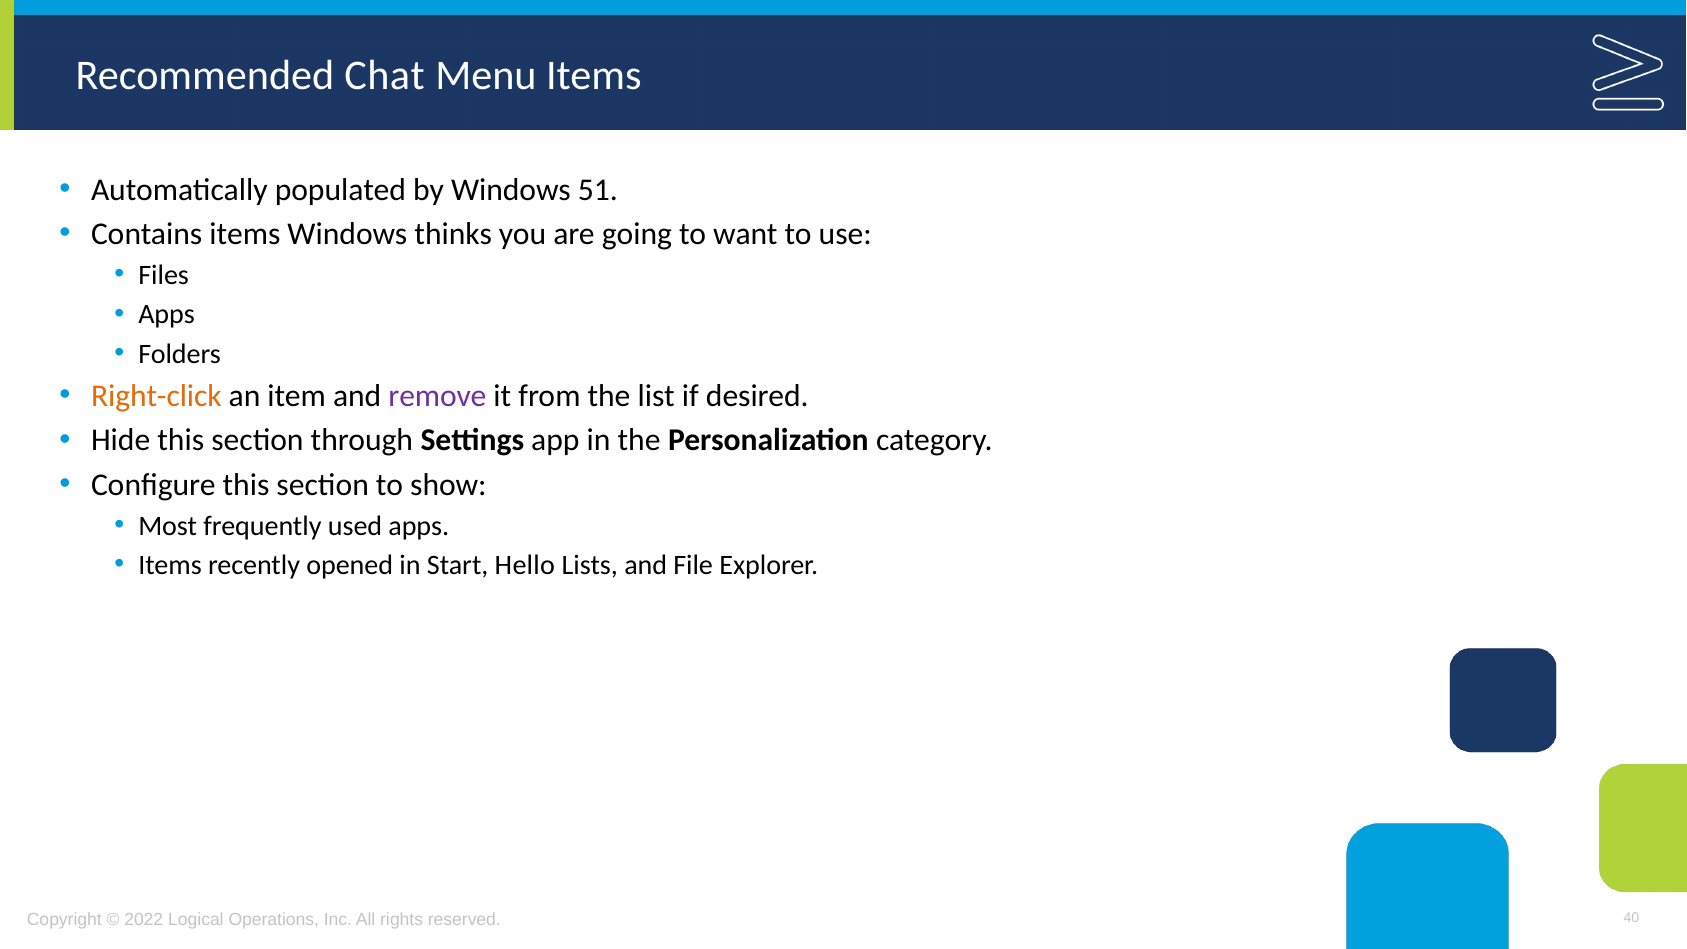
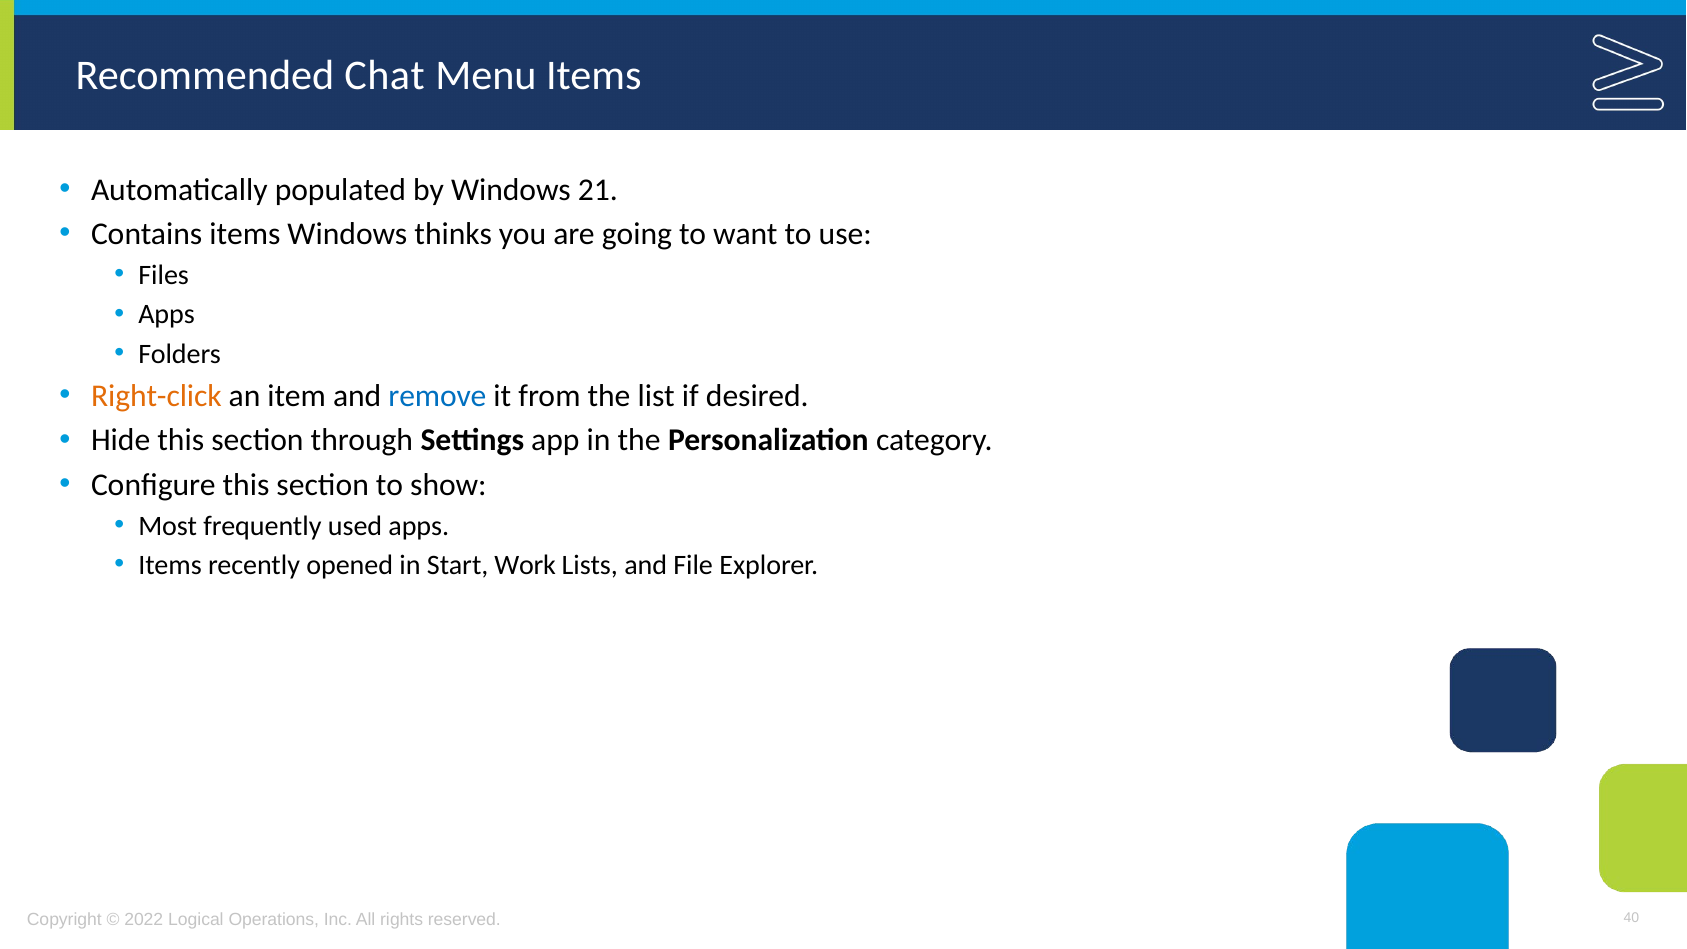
51: 51 -> 21 (598, 190)
remove colour: purple -> blue (437, 396)
Hello: Hello -> Work (525, 565)
